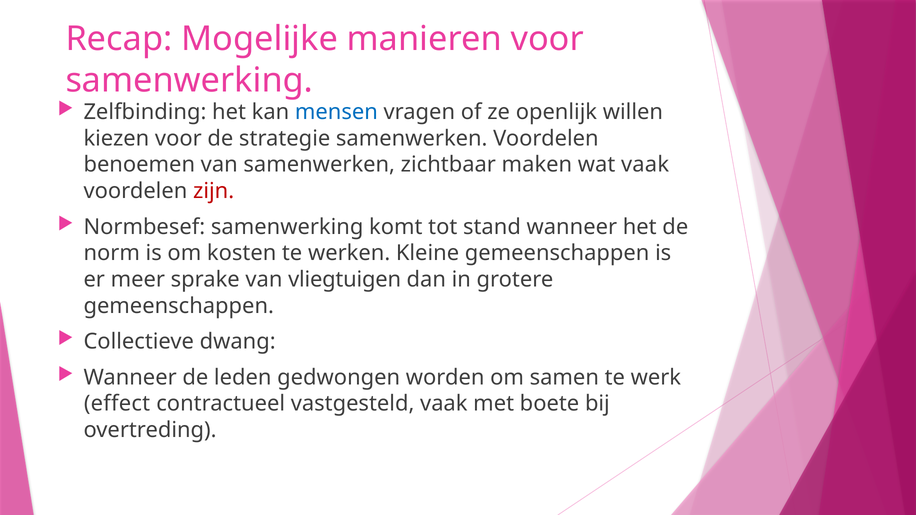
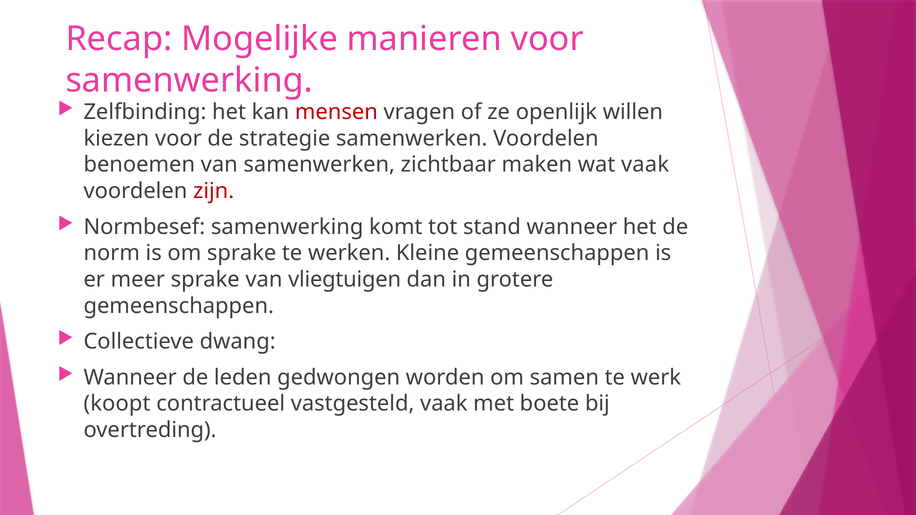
mensen colour: blue -> red (336, 112)
om kosten: kosten -> sprake (242, 253)
effect: effect -> koopt (117, 404)
